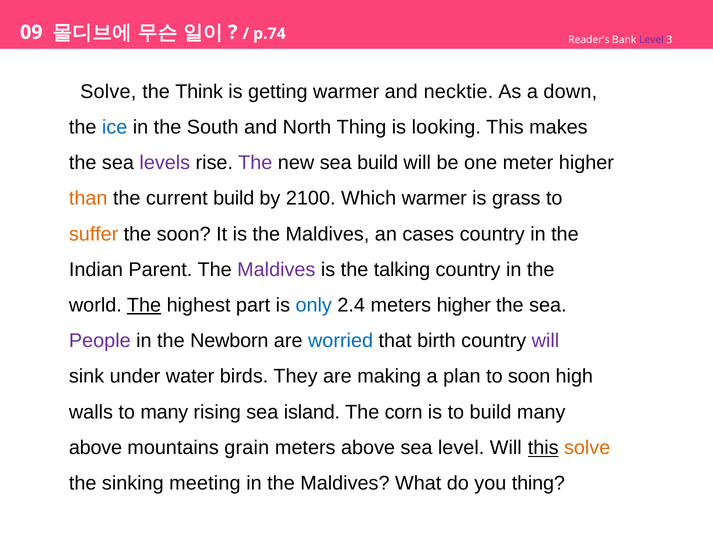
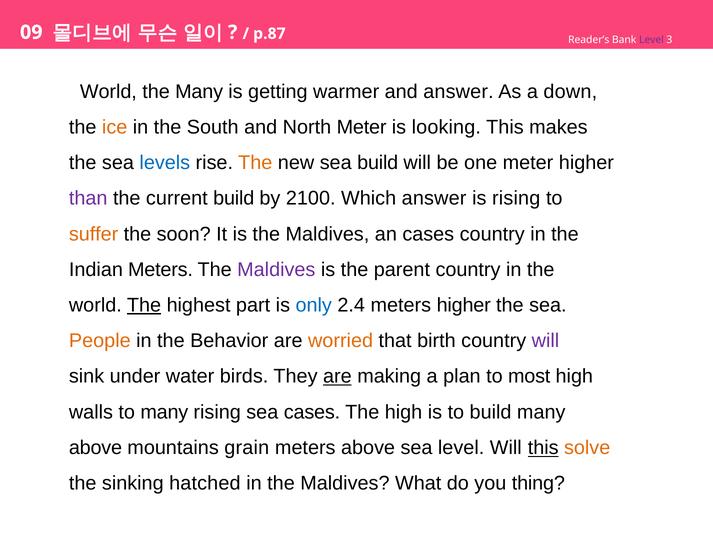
p.74: p.74 -> p.87 (269, 34)
Solve: Solve -> World (108, 92)
the Think: Think -> Many (199, 92)
and necktie: necktie -> answer (458, 92)
ice colour: blue -> orange (115, 127)
North Thing: Thing -> Meter (362, 127)
levels colour: purple -> blue (165, 163)
The colour: purple -> orange (255, 163)
than colour: orange -> purple (88, 199)
Which warmer: warmer -> answer (434, 199)
is grass: grass -> rising (516, 199)
Indian Parent: Parent -> Meters (160, 270)
talking: talking -> parent (402, 270)
People colour: purple -> orange (100, 341)
Newborn: Newborn -> Behavior (229, 341)
worried colour: blue -> orange (341, 341)
are underline: none -> present (337, 377)
to soon: soon -> most (529, 377)
sea island: island -> cases (312, 413)
The corn: corn -> high (404, 413)
meeting: meeting -> hatched (205, 484)
